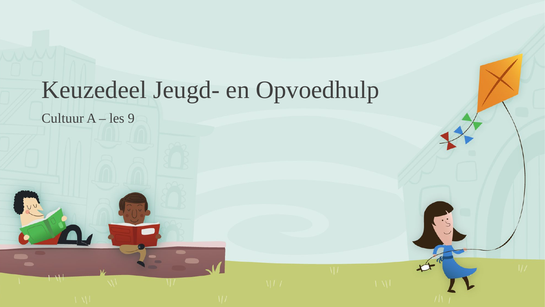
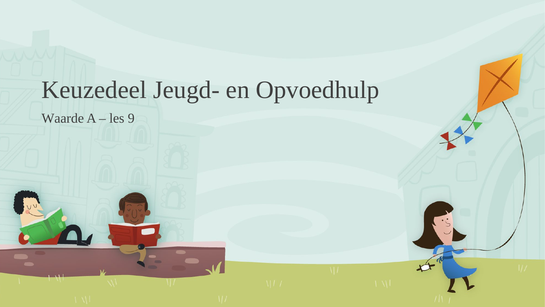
Cultuur: Cultuur -> Waarde (63, 118)
